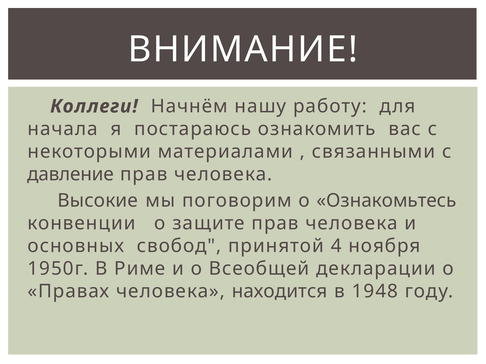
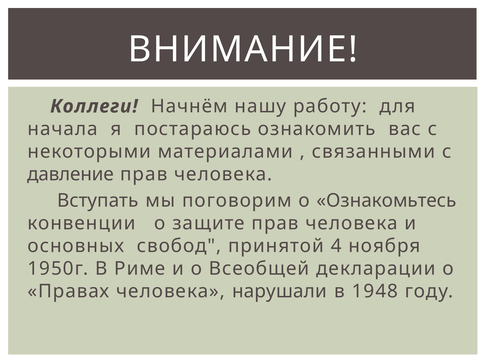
Высокие: Высокие -> Вступать (98, 201)
находится: находится -> нарушали (279, 292)
